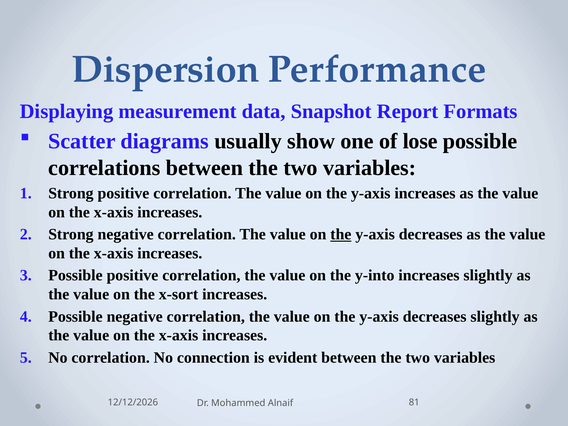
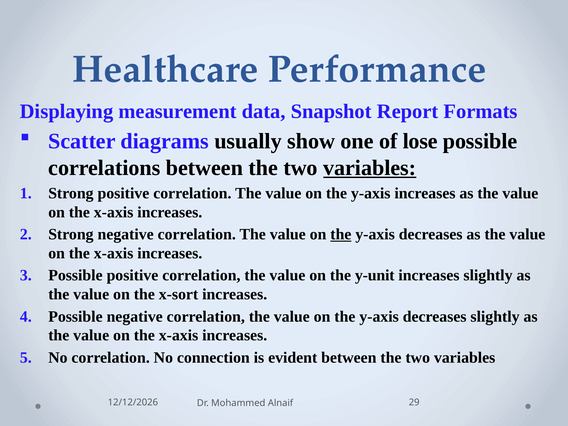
Dispersion: Dispersion -> Healthcare (165, 69)
variables underline: none -> present (370, 168)
y-into: y-into -> y-unit (375, 275)
81: 81 -> 29 (414, 402)
